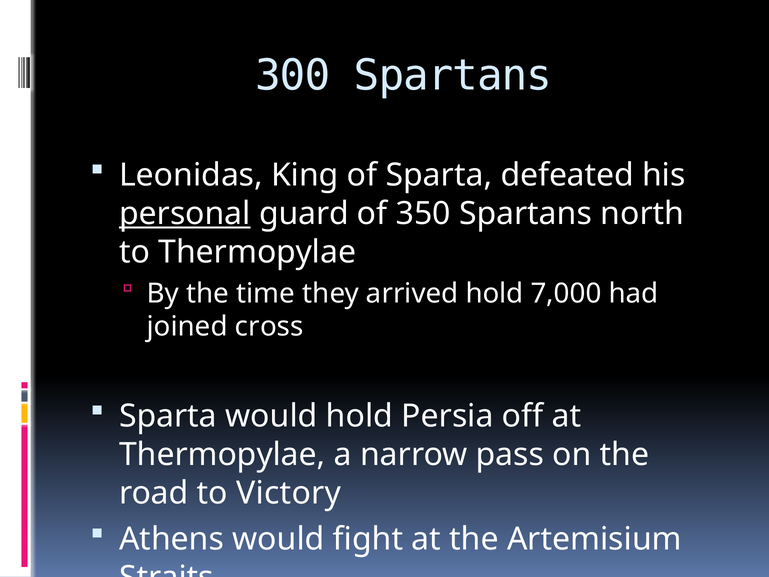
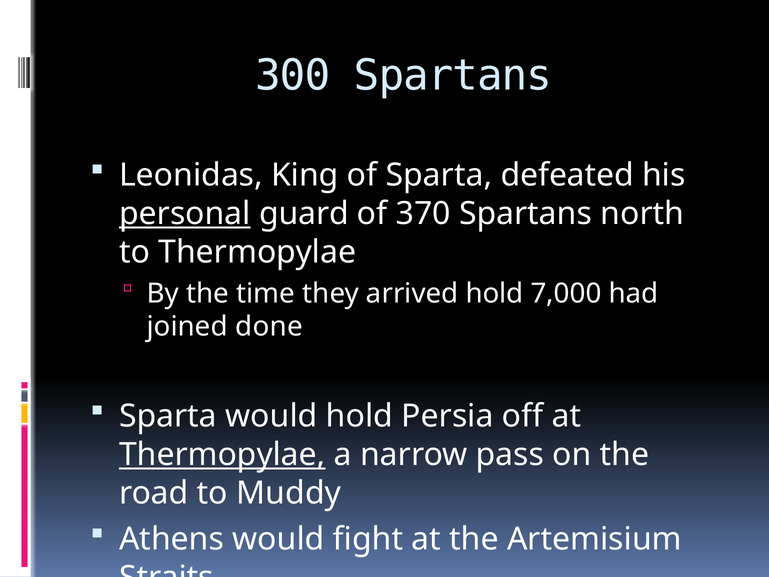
350: 350 -> 370 (423, 214)
cross: cross -> done (269, 327)
Thermopylae underline: none -> present (222, 455)
Victory: Victory -> Muddy (289, 493)
